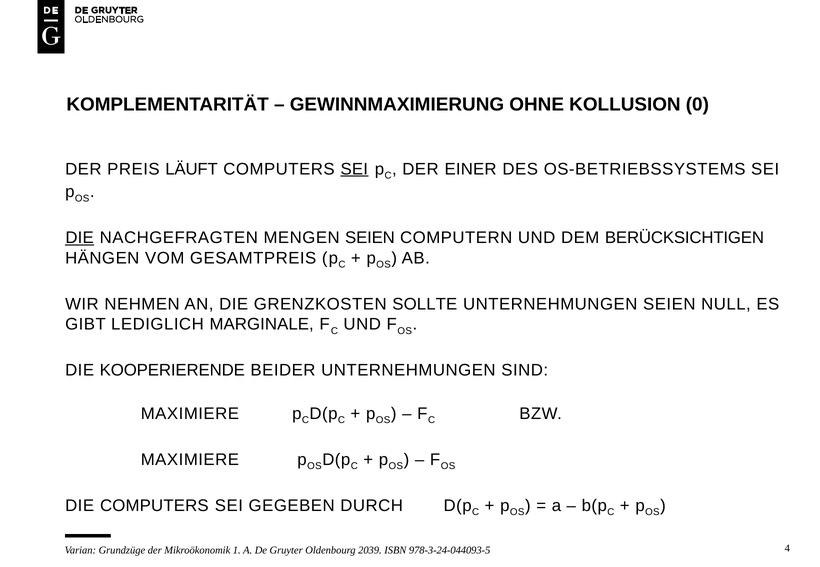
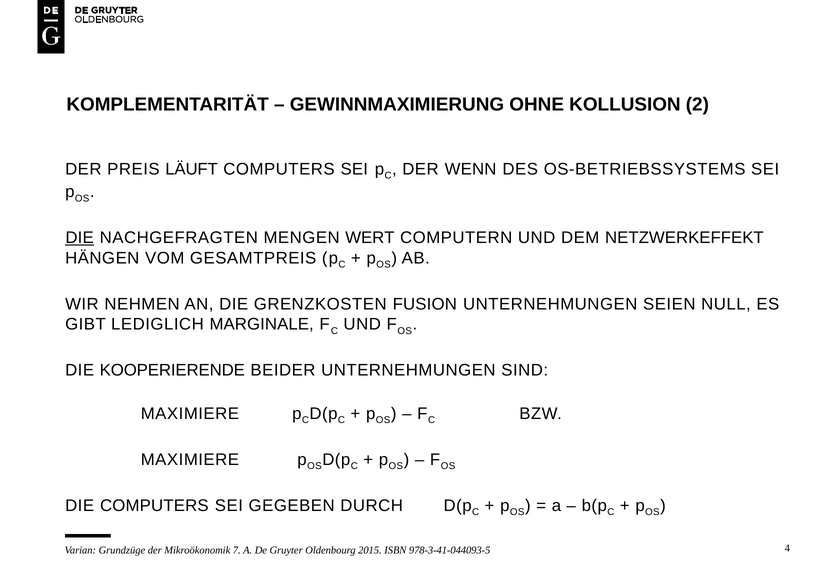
0: 0 -> 2 (697, 104)
SEI underline: present -> none (354, 169)
EINER: EINER -> WENN (471, 169)
MENGEN SEIEN: SEIEN -> WERT (370, 238)
BERÜCKSICHTIGEN: BERÜCKSICHTIGEN -> NETZWERKEFFEKT (684, 238)
SOLLTE: SOLLTE -> FUSION (425, 304)
1: 1 -> 7 (237, 551)
2039: 2039 -> 2015 (370, 551)
978-3-24-044093-5: 978-3-24-044093-5 -> 978-3-41-044093-5 (450, 551)
